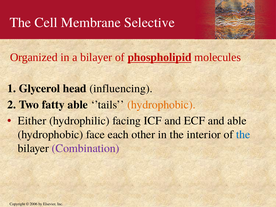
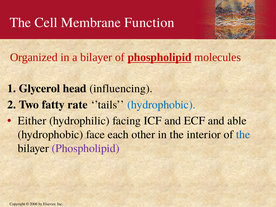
Selective: Selective -> Function (149, 23)
fatty able: able -> rate (78, 105)
hydrophobic colour: orange -> blue (161, 105)
bilayer Combination: Combination -> Phospholipid (86, 148)
